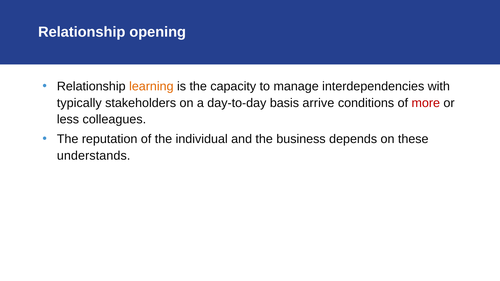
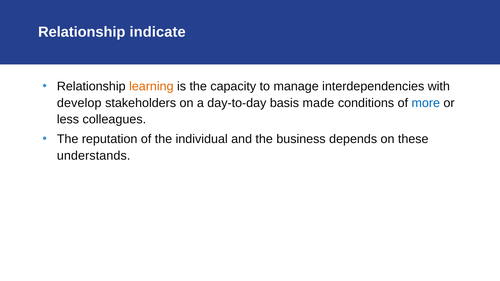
opening: opening -> indicate (158, 32)
typically: typically -> develop (79, 103)
arrive: arrive -> made (318, 103)
more colour: red -> blue (426, 103)
